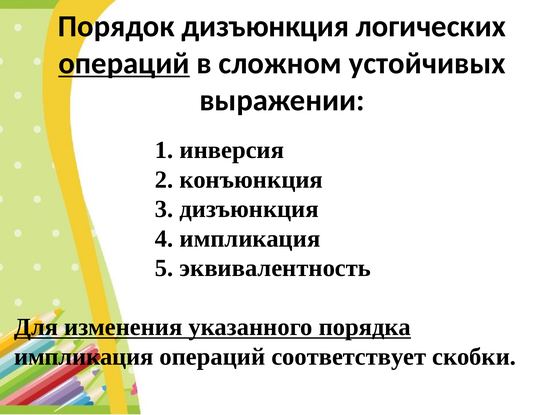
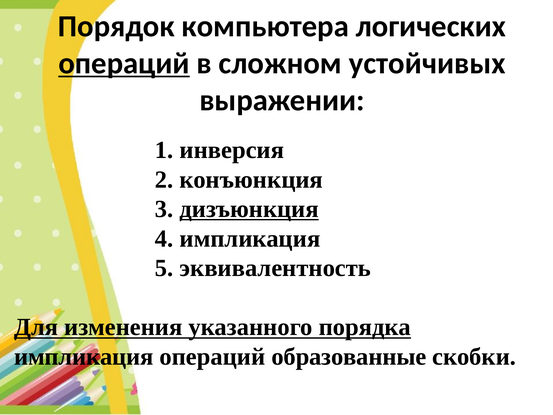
Порядок дизъюнкция: дизъюнкция -> компьютера (265, 26)
дизъюнкция underline: none -> present (249, 209)
соответствует: соответствует -> образованные (349, 356)
